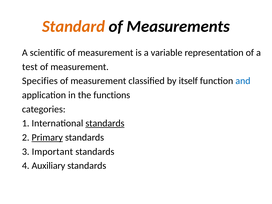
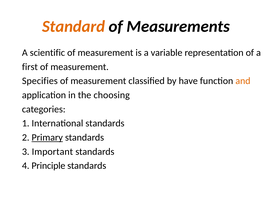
test: test -> first (30, 67)
itself: itself -> have (188, 81)
and colour: blue -> orange (243, 81)
functions: functions -> choosing (112, 95)
standards underline: present -> none (105, 123)
Auxiliary: Auxiliary -> Principle (48, 166)
